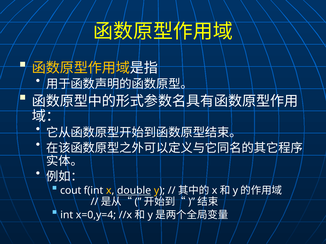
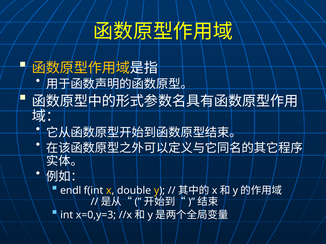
cout: cout -> endl (71, 191)
double underline: present -> none (134, 191)
x=0,y=4: x=0,y=4 -> x=0,y=3 (96, 215)
